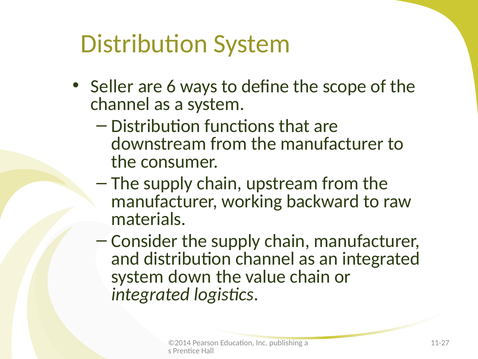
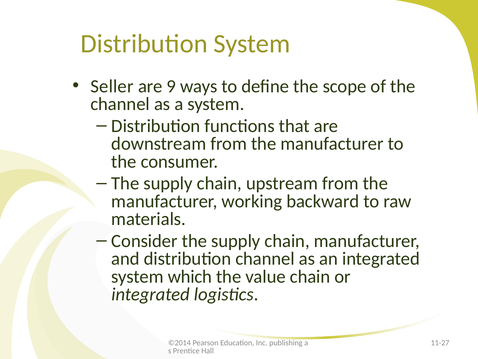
6: 6 -> 9 (171, 86)
down: down -> which (190, 276)
